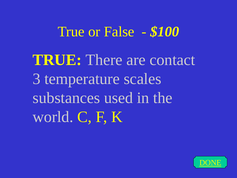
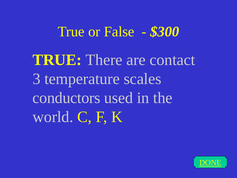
$100: $100 -> $300 (165, 32)
substances: substances -> conductors (66, 98)
